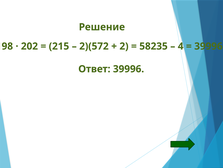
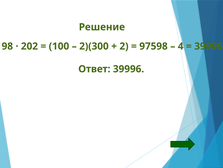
215: 215 -> 100 (59, 46)
2)(572: 2)(572 -> 2)(300 (94, 46)
58235: 58235 -> 97598 (153, 46)
